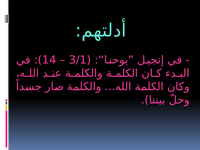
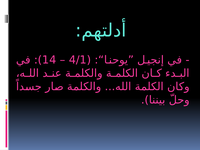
3/1: 3/1 -> 4/1 (78, 60)
